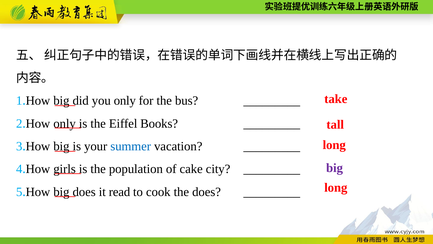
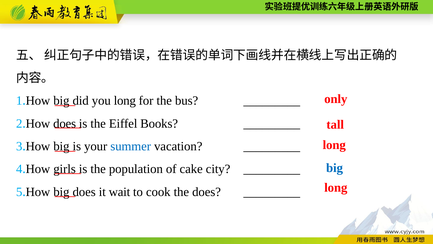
take: take -> only (336, 99)
you only: only -> long (125, 101)
only: only -> does (65, 123)
big colour: purple -> blue (335, 168)
read: read -> wait (120, 192)
